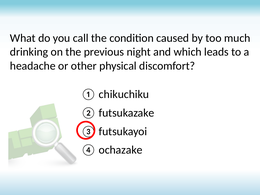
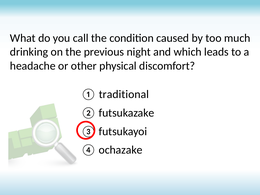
chikuchiku: chikuchiku -> traditional (124, 94)
